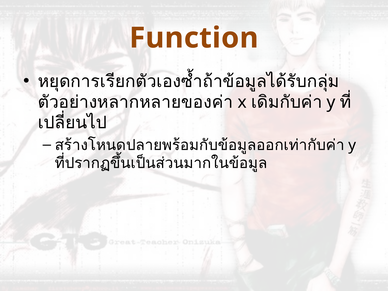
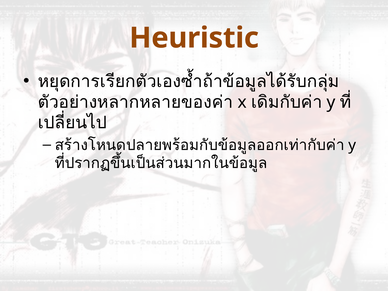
Function: Function -> Heuristic (194, 38)
